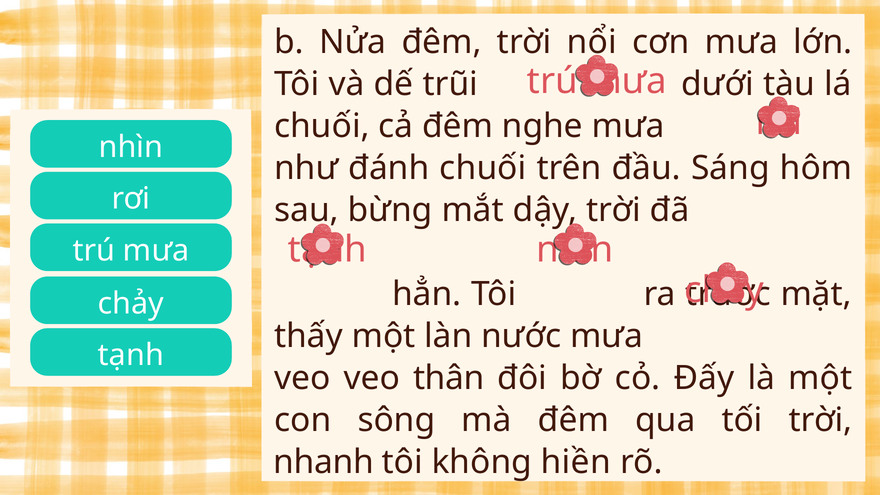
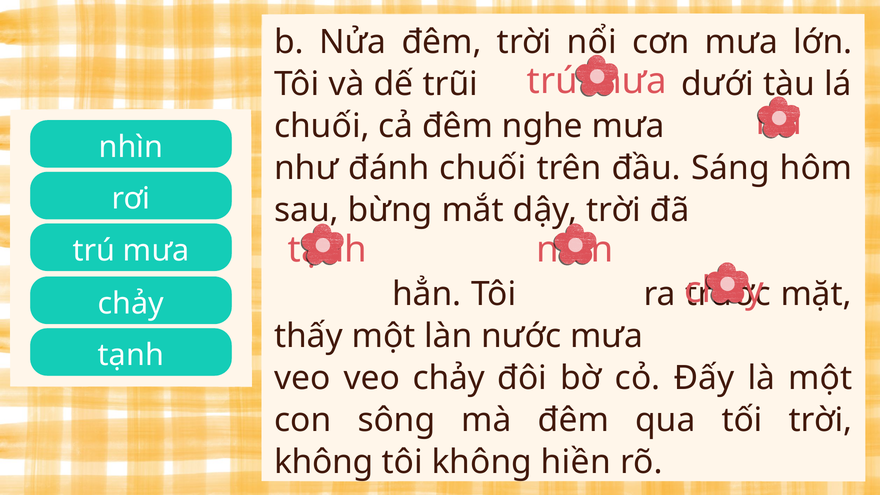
veo thân: thân -> chảy (449, 378)
nhanh: nhanh -> không (324, 462)
